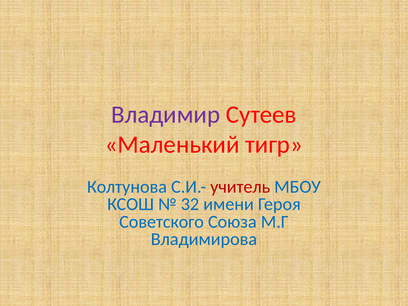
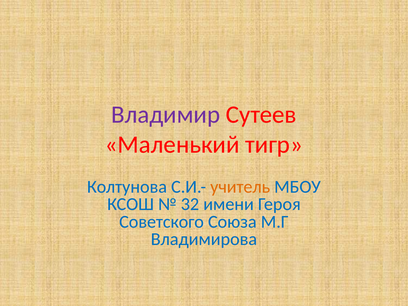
учитель colour: red -> orange (240, 187)
